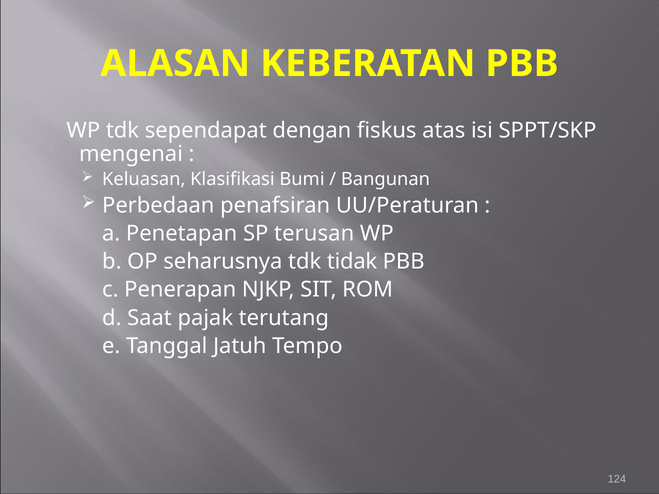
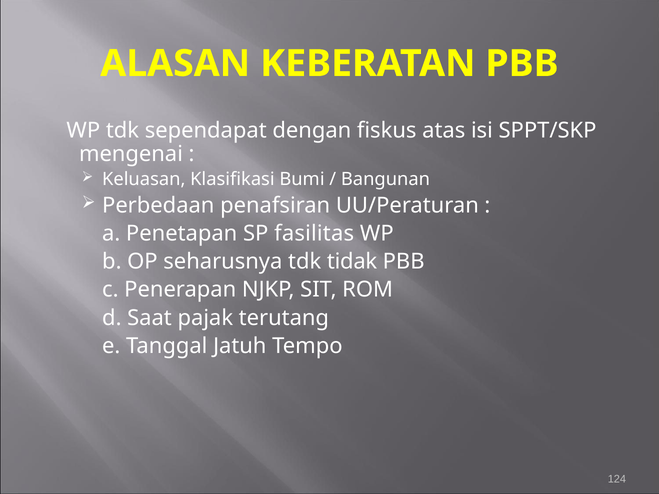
terusan: terusan -> fasilitas (314, 234)
